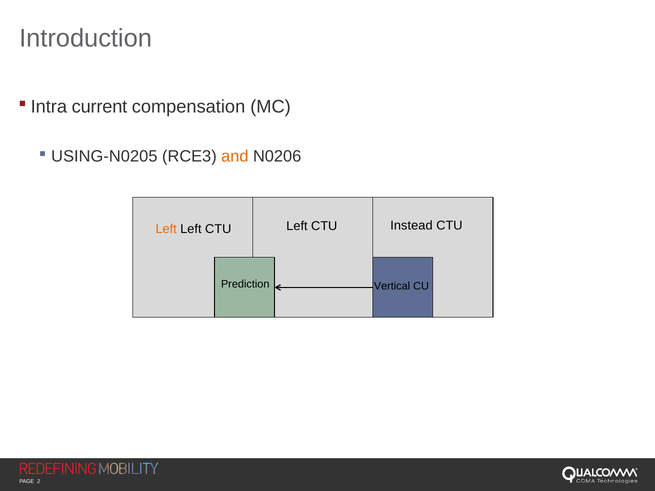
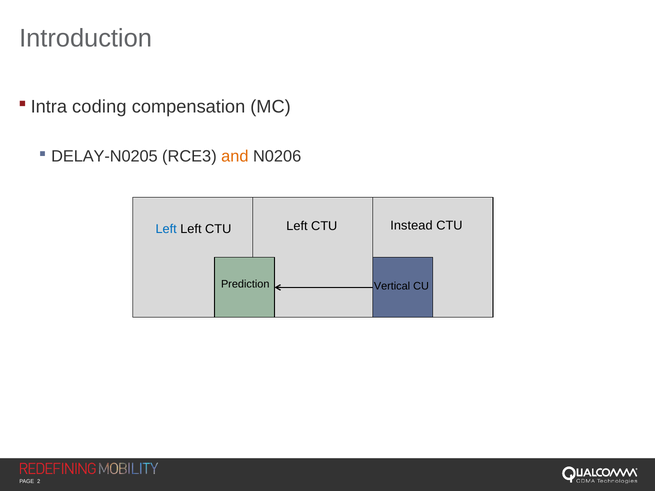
current: current -> coding (99, 107)
USING-N0205: USING-N0205 -> DELAY-N0205 (104, 157)
Left colour: orange -> blue (166, 229)
